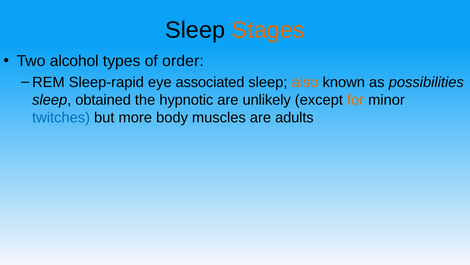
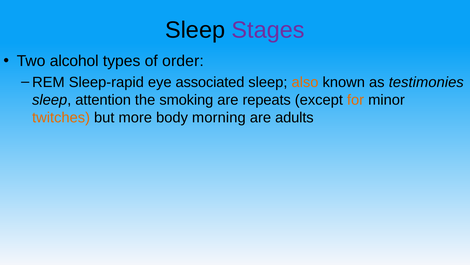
Stages colour: orange -> purple (268, 30)
possibilities: possibilities -> testimonies (426, 82)
obtained: obtained -> attention (103, 100)
hypnotic: hypnotic -> smoking (186, 100)
unlikely: unlikely -> repeats (267, 100)
twitches colour: blue -> orange (61, 117)
muscles: muscles -> morning (219, 117)
